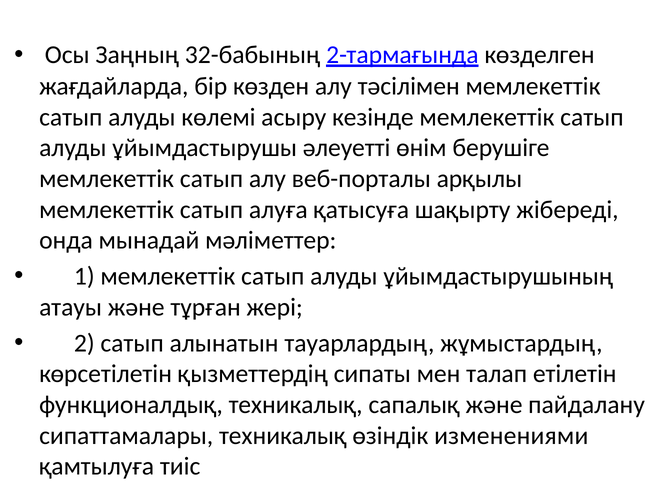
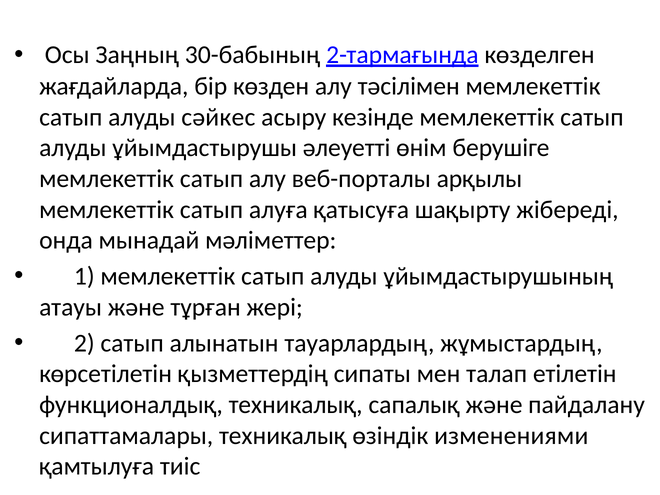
32-бабының: 32-бабының -> 30-бабының (253, 55)
көлемі: көлемі -> сәйкес (218, 117)
